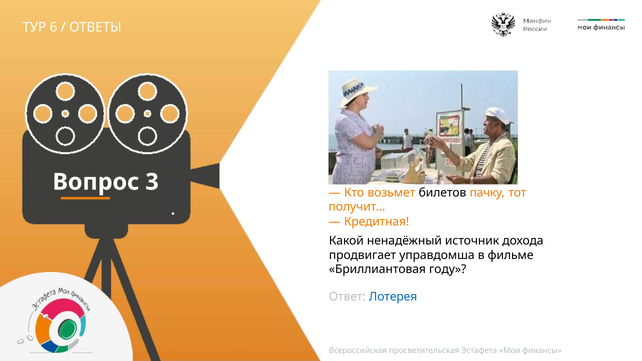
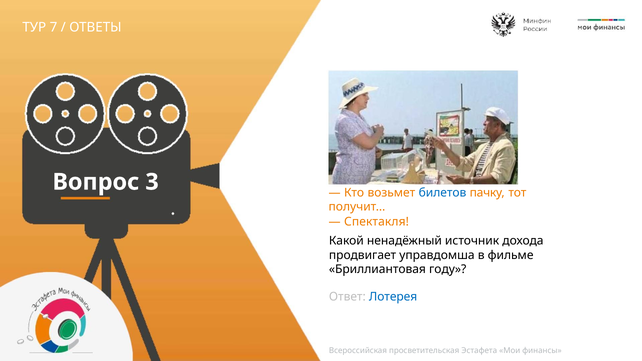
6: 6 -> 7 (53, 28)
билетов colour: black -> blue (443, 193)
Кредитная: Кредитная -> Спектакля (376, 222)
